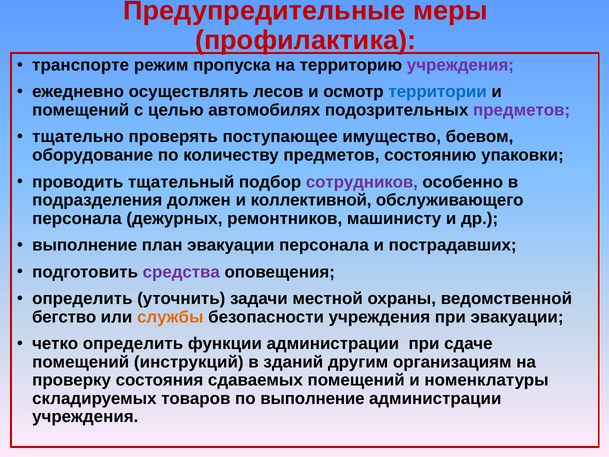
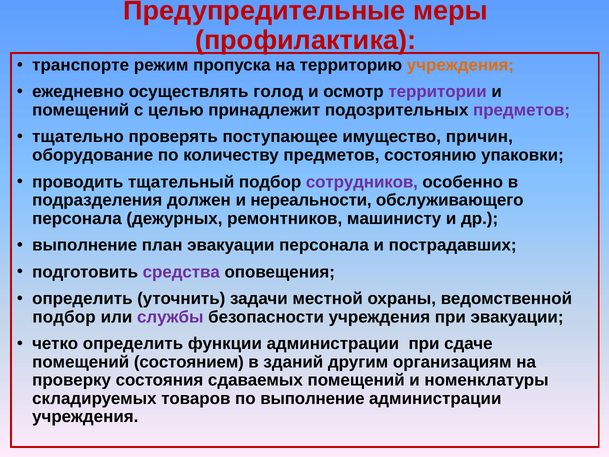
учреждения colour: purple -> orange (460, 65)
лесов: лесов -> голод (278, 92)
территории colour: blue -> purple (438, 92)
автомобилях: автомобилях -> принадлежит (264, 110)
боевом: боевом -> причин (479, 137)
коллективной: коллективной -> нереальности (311, 200)
бегство: бегство -> подбор (64, 317)
службы colour: orange -> purple (170, 317)
инструкций: инструкций -> состоянием (189, 362)
